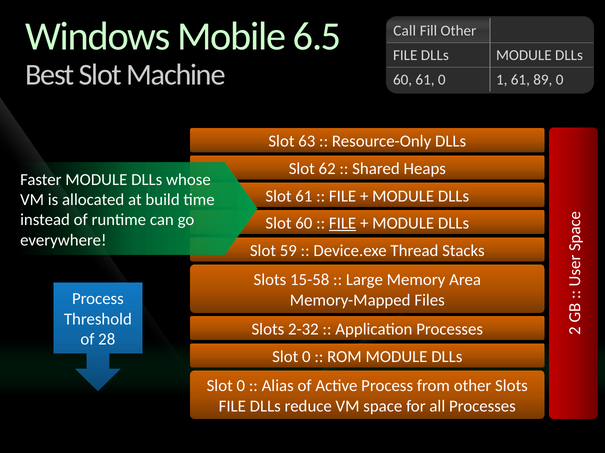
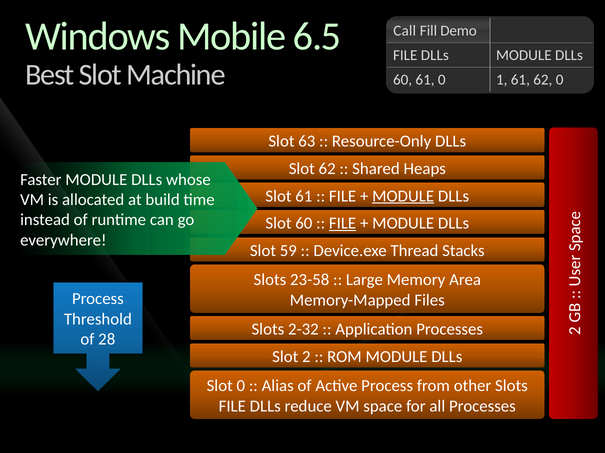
Fill Other: Other -> Demo (459, 31)
61 89: 89 -> 62 (543, 80)
MODULE underline: none -> present (403, 196)
15-58: 15-58 -> 23-58 (310, 280)
0: 0 -> 2 (306, 357)
